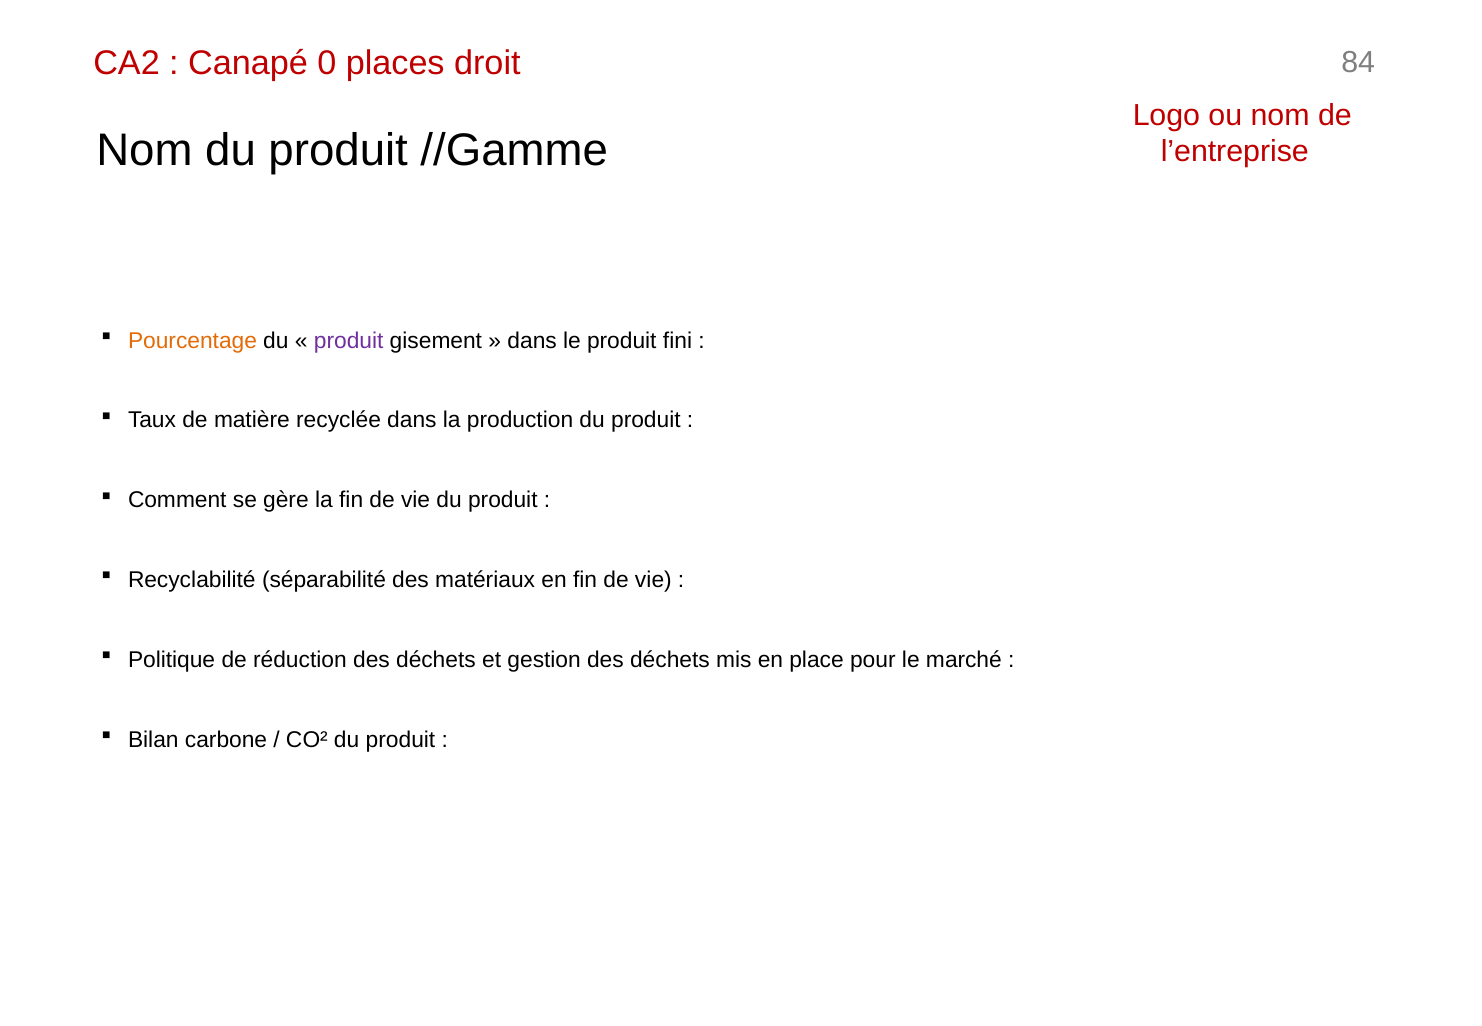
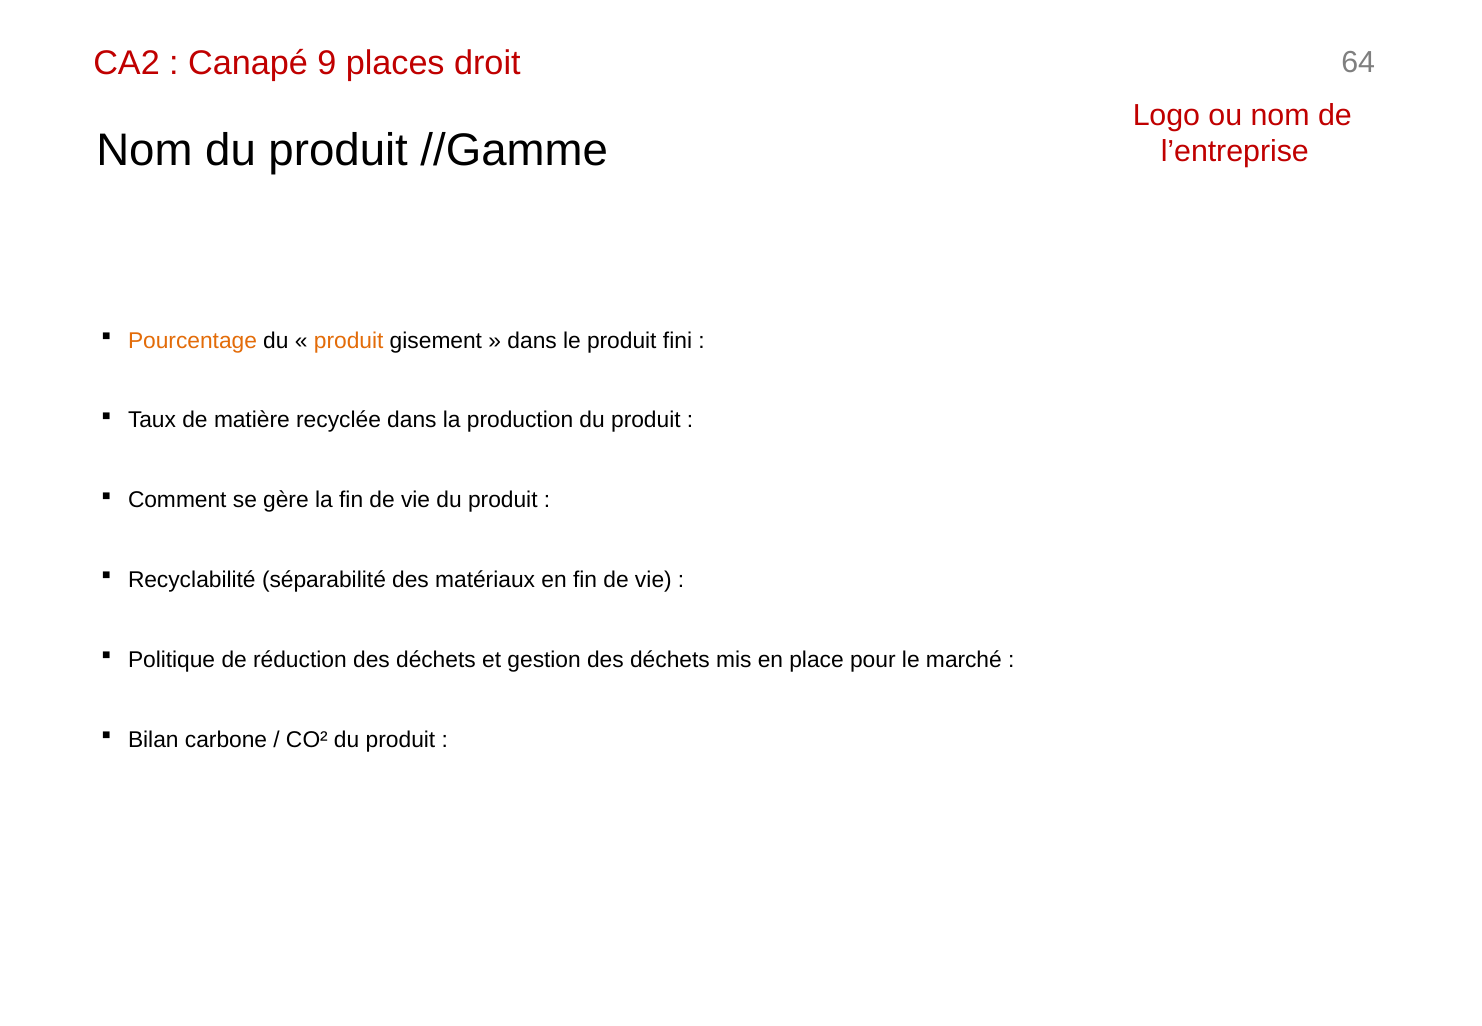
0: 0 -> 9 (327, 63)
84: 84 -> 64 (1358, 63)
produit colour: purple -> orange (349, 341)
